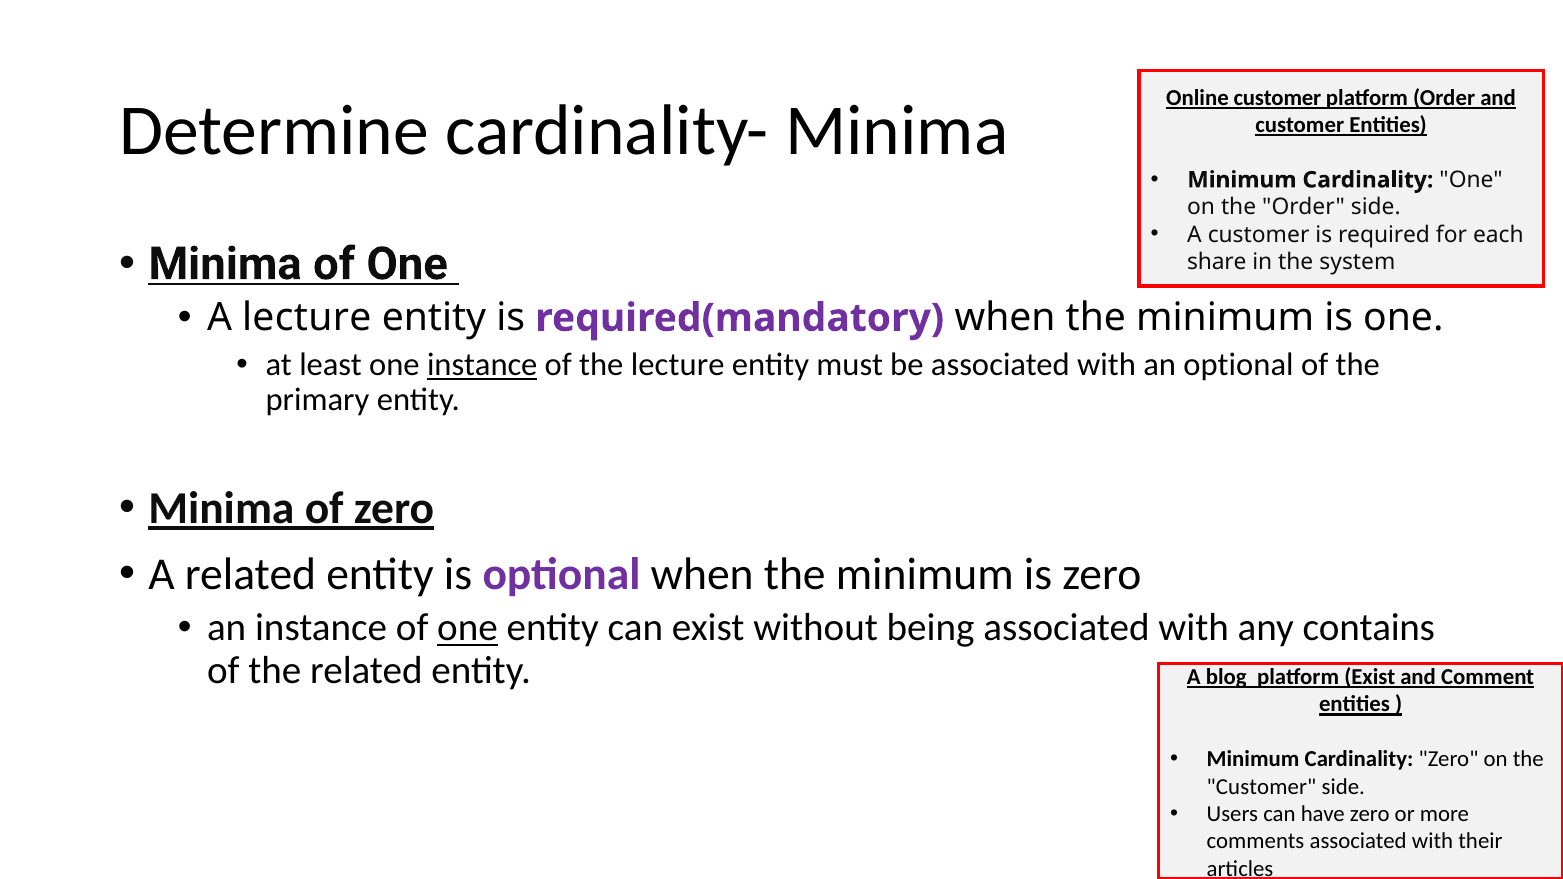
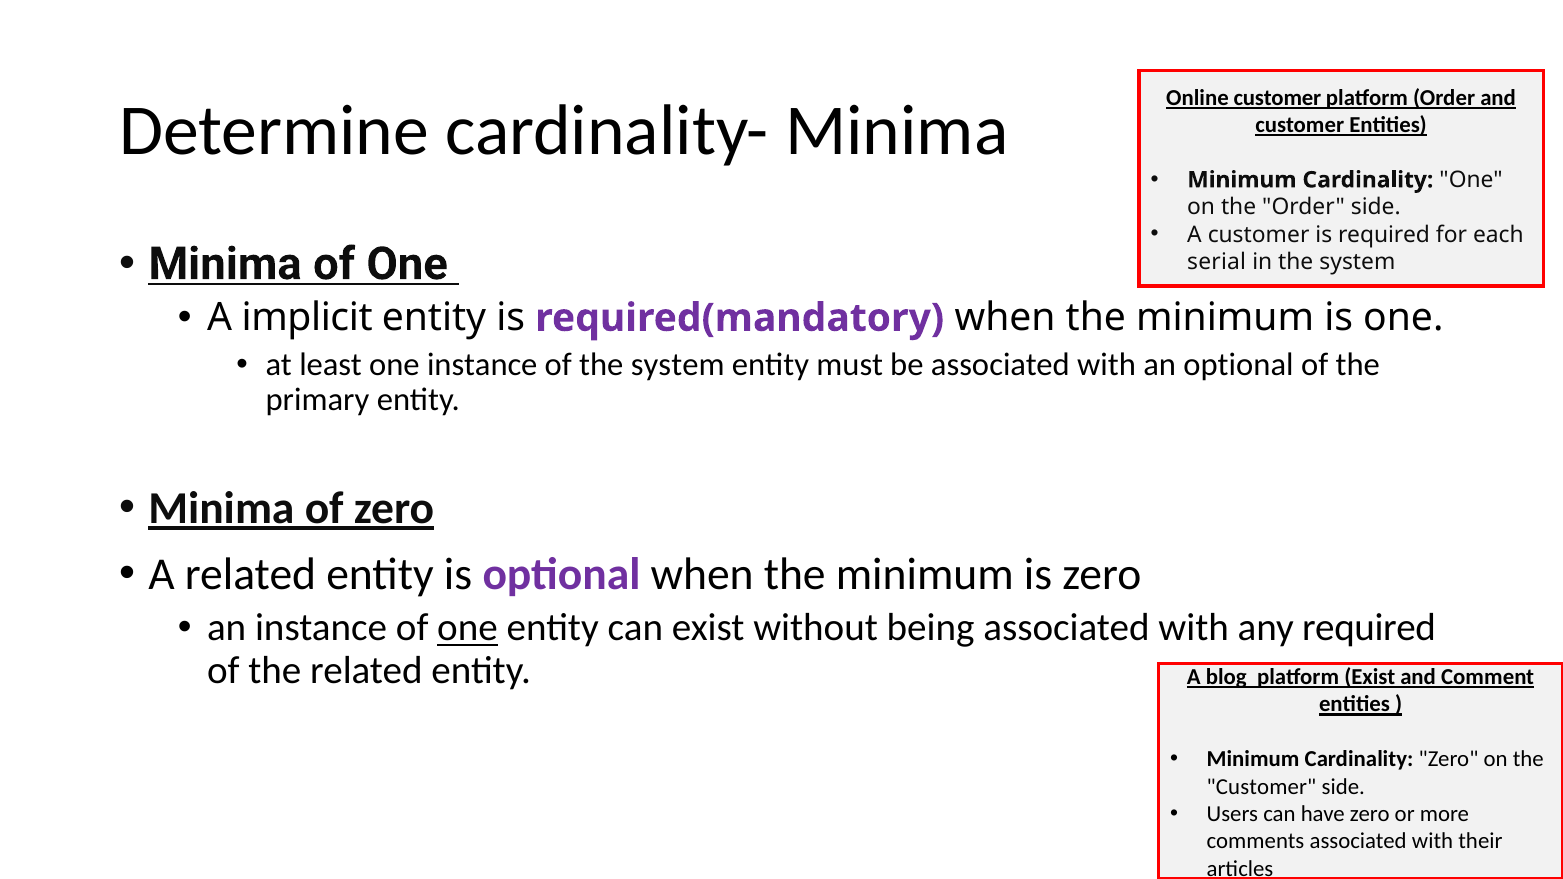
share: share -> serial (1217, 262)
A lecture: lecture -> implicit (307, 318)
instance underline: present -> none (482, 365)
of the lecture: lecture -> system (678, 365)
any contains: contains -> required (1369, 628)
